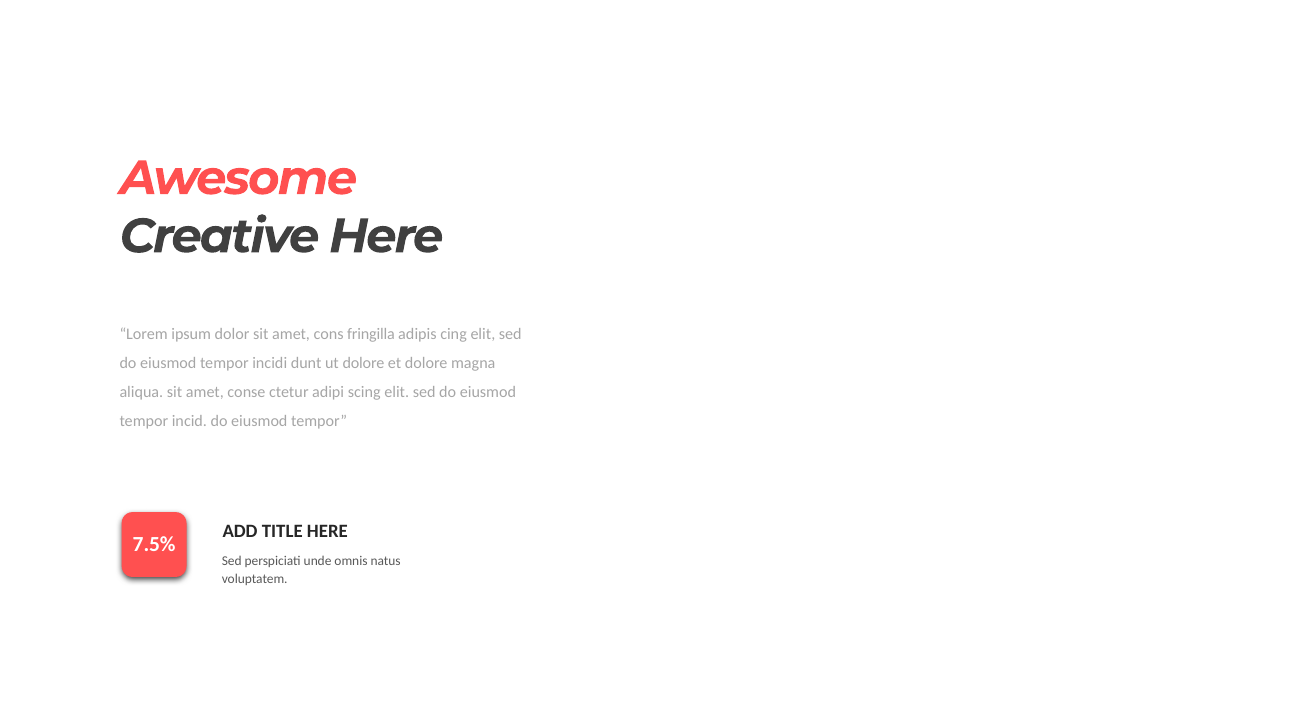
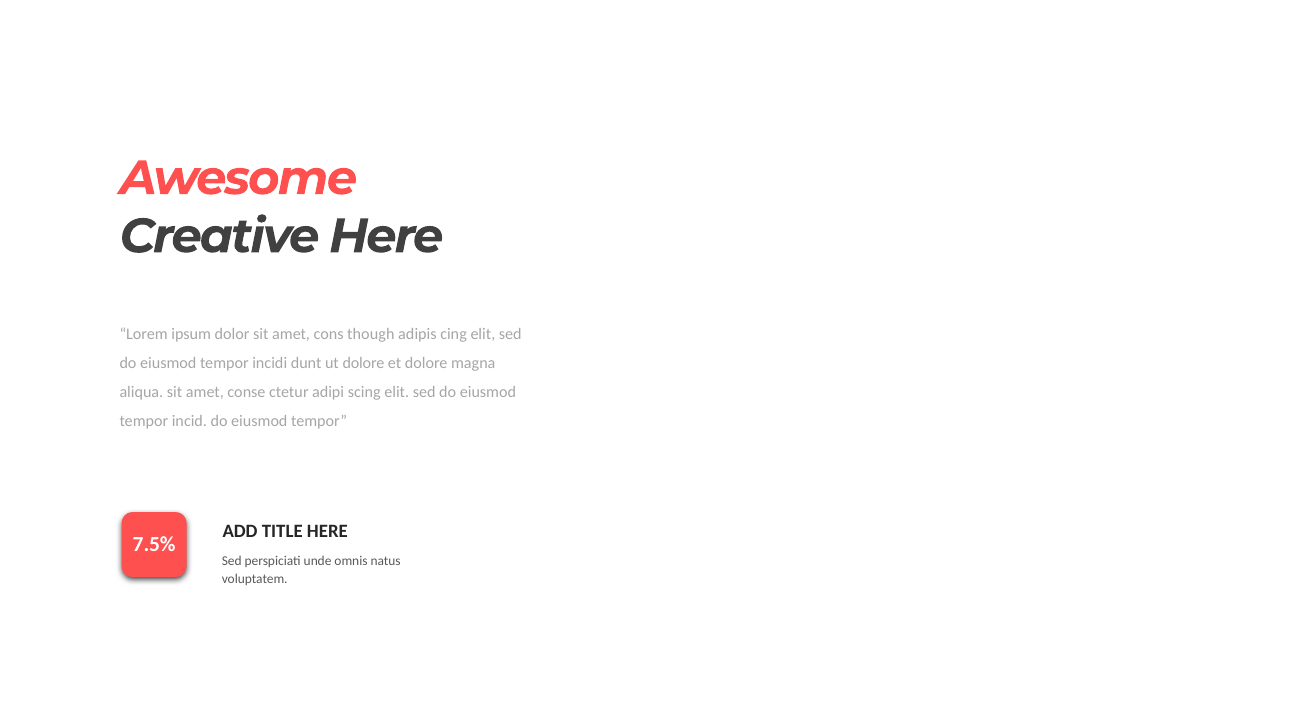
fringilla: fringilla -> though (371, 334)
